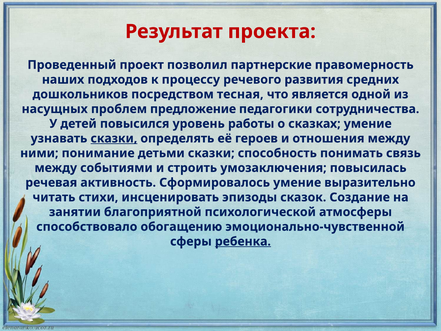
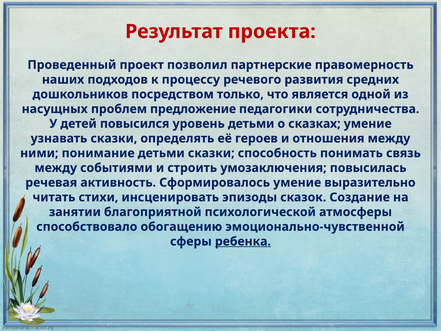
тесная: тесная -> только (240, 94)
уровень работы: работы -> детьми (251, 124)
сказки underline: present -> none (114, 138)
